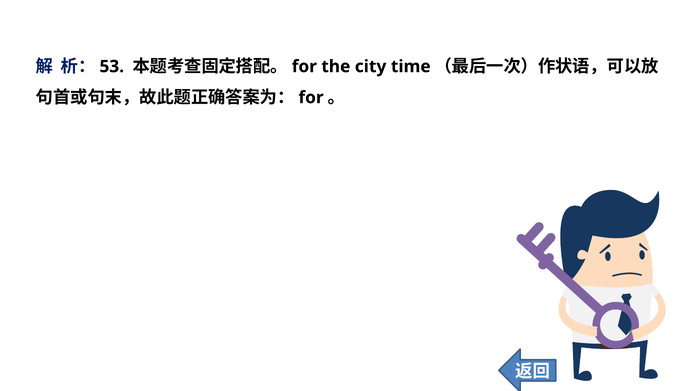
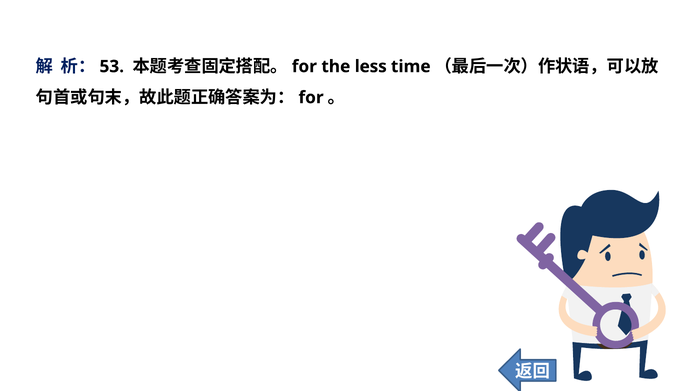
city: city -> less (371, 67)
